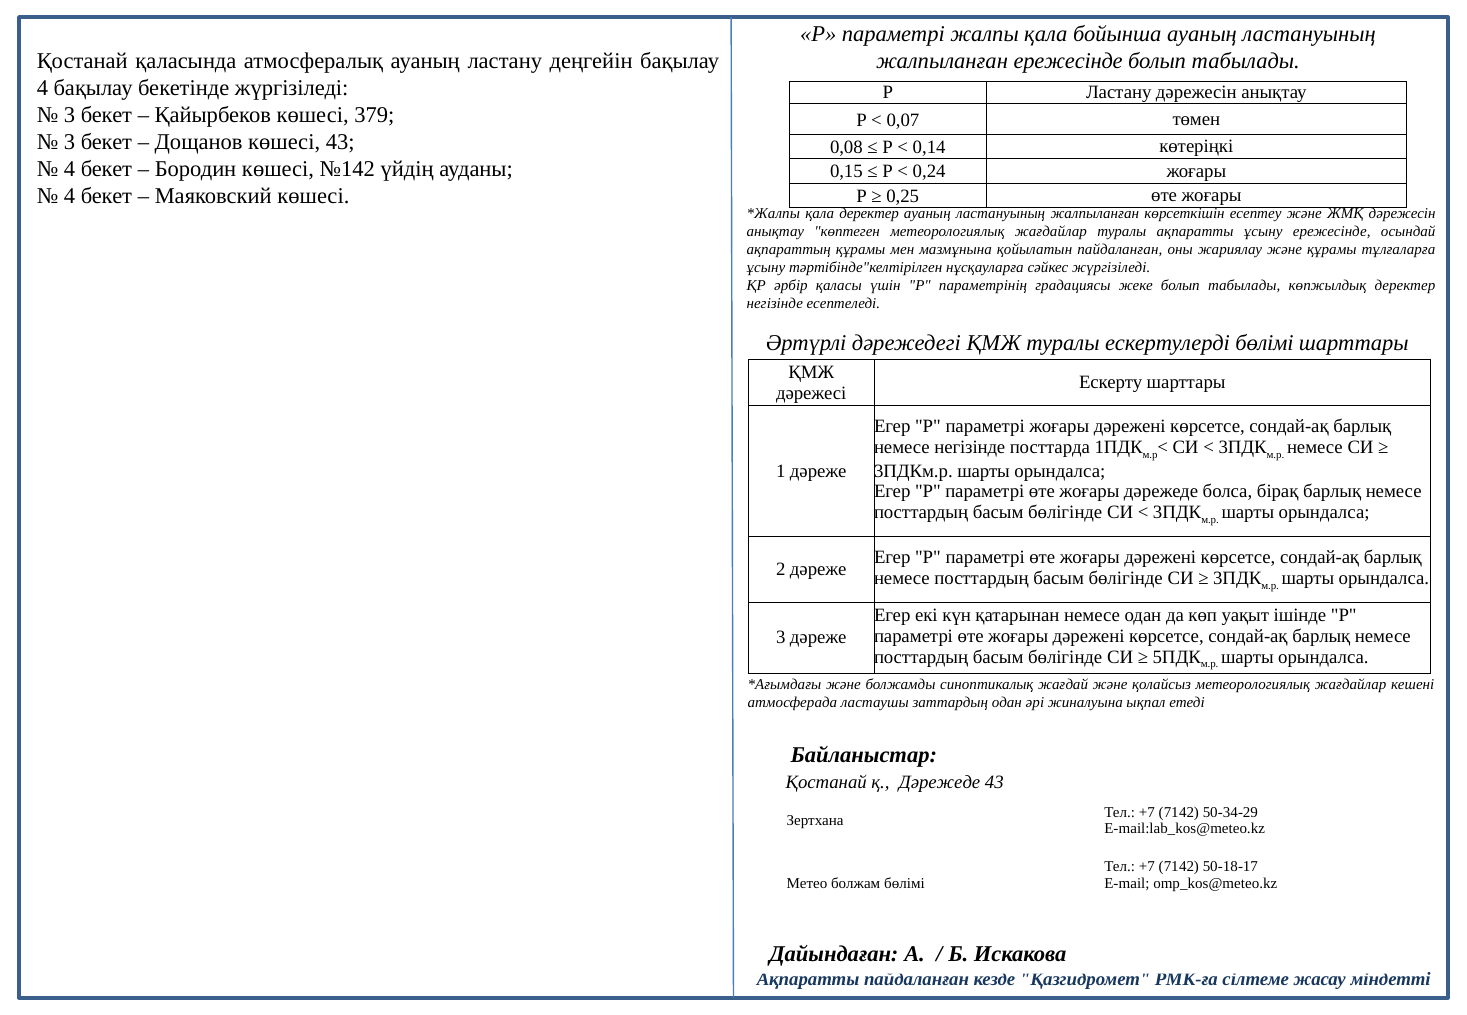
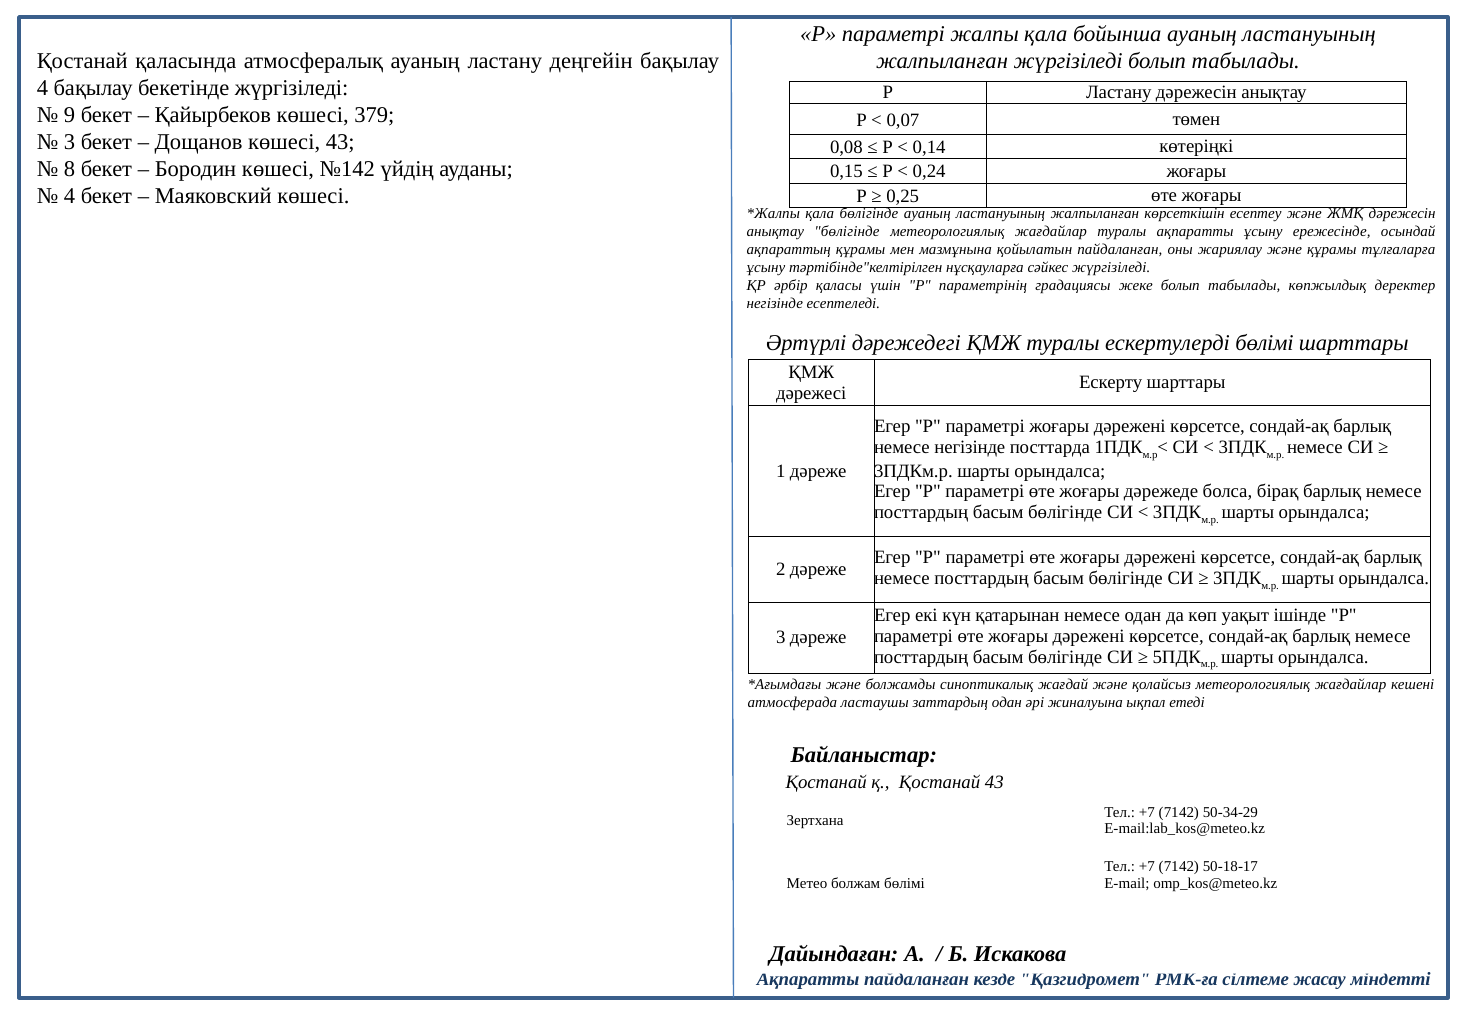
жалпыланған ережесінде: ережесінде -> жүргізіледі (1068, 62)
3: 3 -> 9 (70, 115)
4: 4 -> 8 (70, 169)
қала деректер: деректер -> бөлігінде (869, 213)
анықтау көптеген: көптеген -> бөлігінде (847, 231)
қ Дәрежеде: Дәрежеде -> Қостанай (940, 782)
